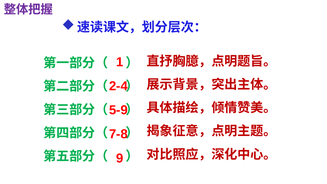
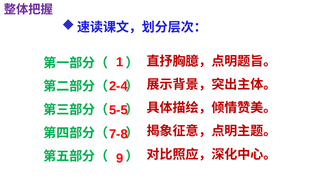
5-9: 5-9 -> 5-5 (118, 110)
